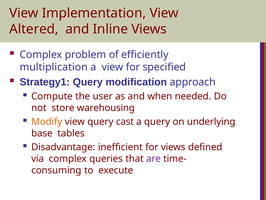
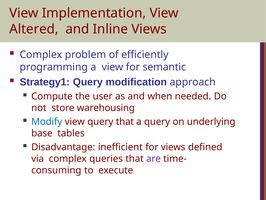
multiplication: multiplication -> programming (54, 67)
specified: specified -> semantic (164, 67)
Modify colour: orange -> blue (47, 121)
query cast: cast -> that (125, 121)
